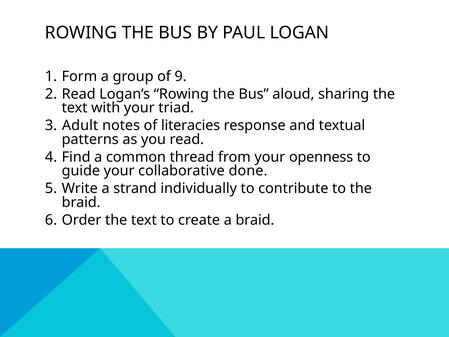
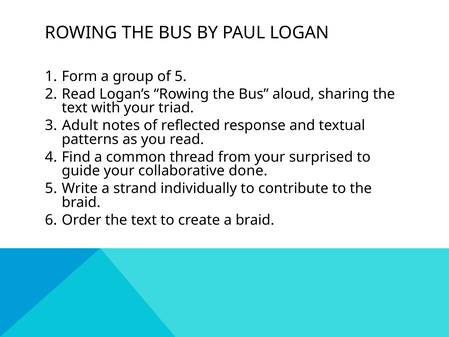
of 9: 9 -> 5 (181, 76)
literacies: literacies -> reflected (191, 125)
openness: openness -> surprised (321, 157)
